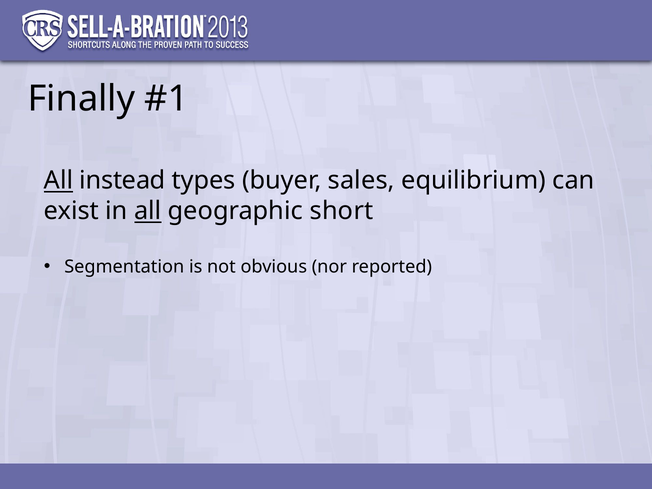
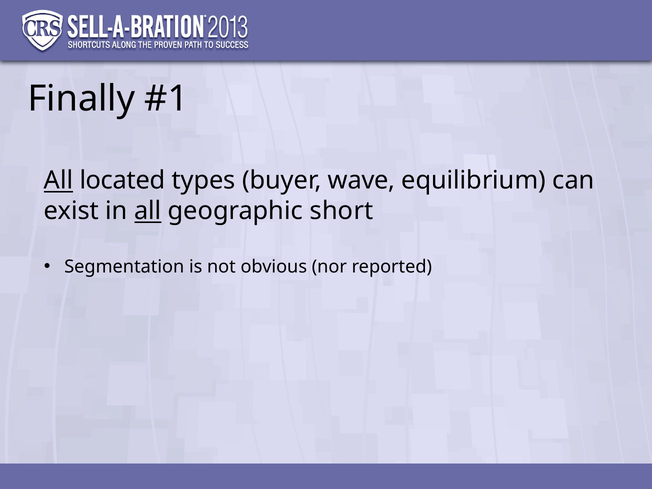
instead: instead -> located (123, 180)
sales: sales -> wave (361, 180)
